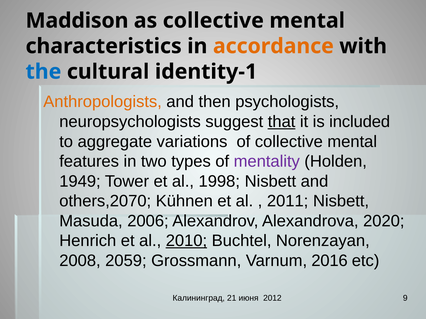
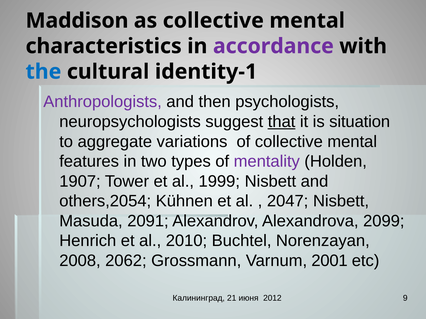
accordance colour: orange -> purple (273, 46)
Anthropologists colour: orange -> purple (103, 102)
included: included -> situation (360, 122)
1949: 1949 -> 1907 (80, 182)
1998: 1998 -> 1999 (219, 182)
others,2070: others,2070 -> others,2054 (105, 201)
2011: 2011 -> 2047 (288, 201)
2006: 2006 -> 2091 (148, 221)
2020: 2020 -> 2099 (384, 221)
2010 underline: present -> none (186, 241)
2059: 2059 -> 2062 (126, 261)
2016: 2016 -> 2001 (330, 261)
